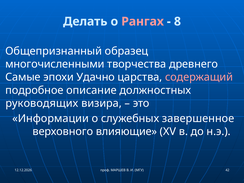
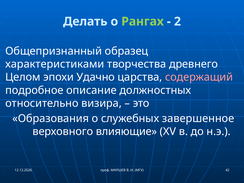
Рангах colour: pink -> light green (143, 21)
8: 8 -> 2 (177, 21)
многочисленными: многочисленными -> характеристиками (55, 64)
Самые: Самые -> Целом (23, 77)
руководящих: руководящих -> относительно (42, 103)
Информации: Информации -> Образования (51, 118)
